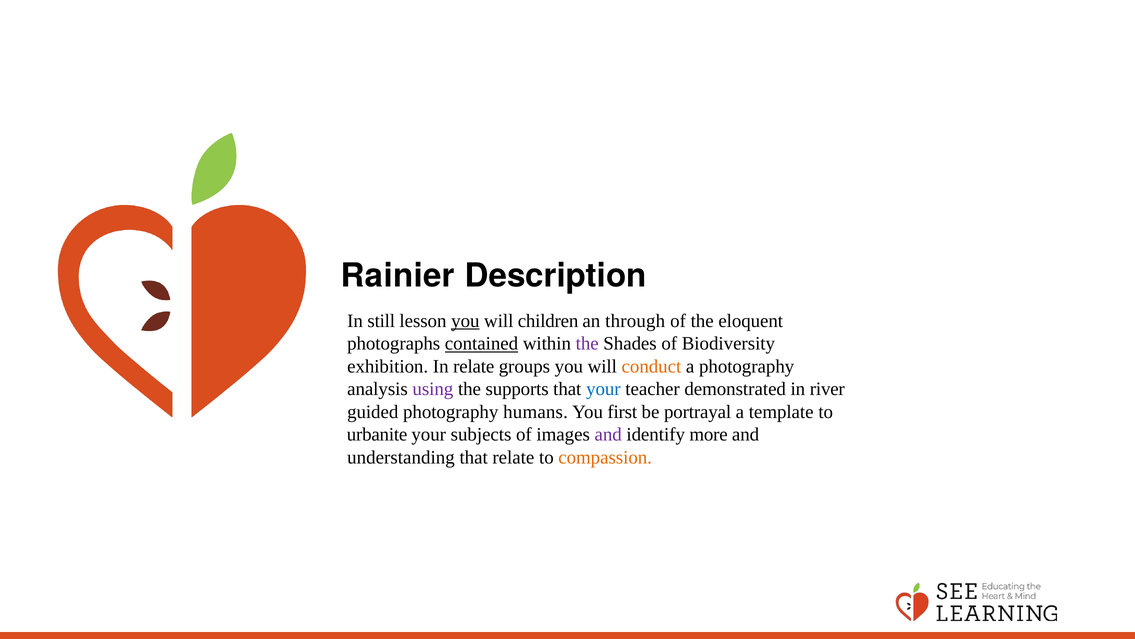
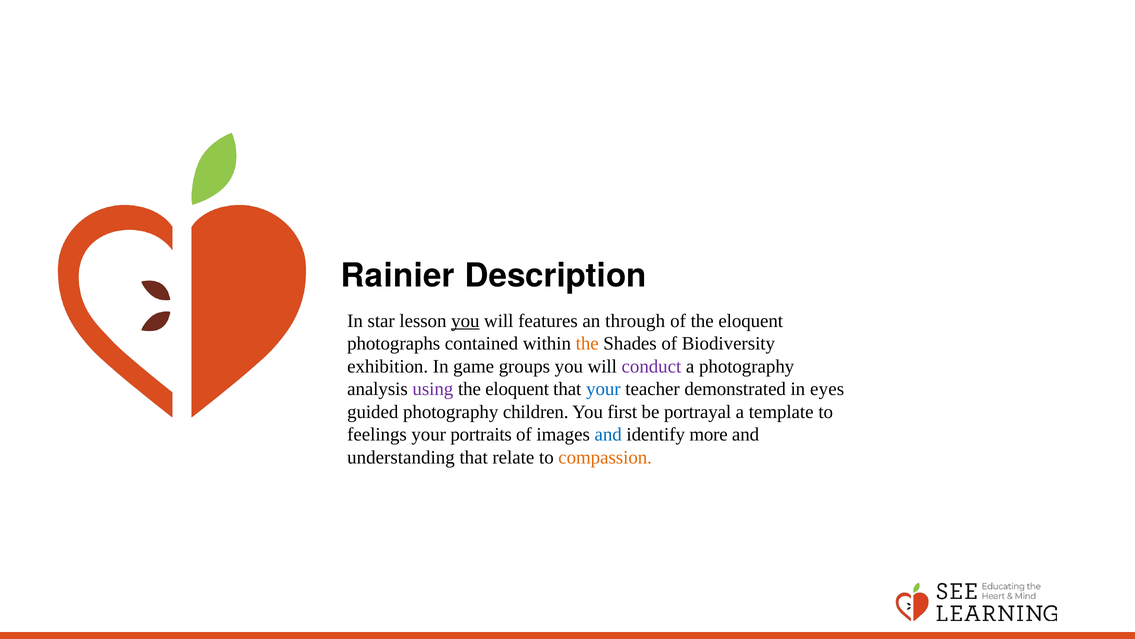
still: still -> star (381, 321)
children: children -> features (548, 321)
contained underline: present -> none (482, 343)
the colour: purple -> orange (587, 343)
In relate: relate -> game (474, 366)
conduct colour: orange -> purple (651, 366)
supports: supports -> eloquent (517, 389)
river: river -> eyes (827, 389)
humans: humans -> children (536, 411)
urbanite: urbanite -> feelings (377, 434)
subjects: subjects -> portraits (481, 434)
and colour: purple -> blue (608, 434)
